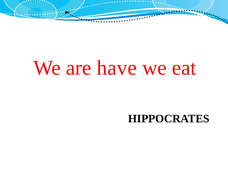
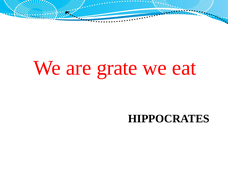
have: have -> grate (117, 68)
